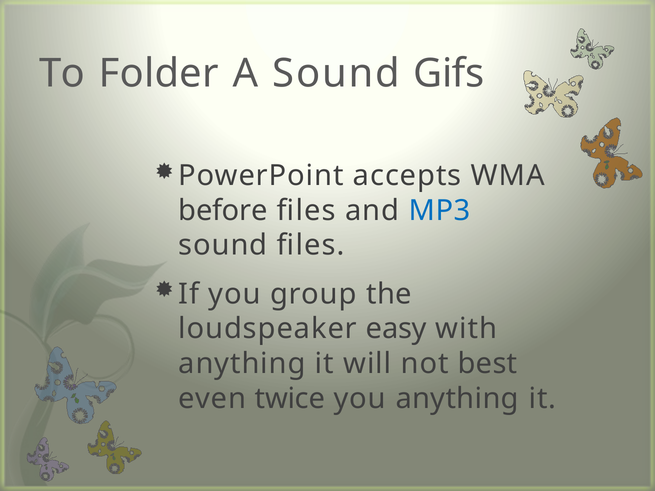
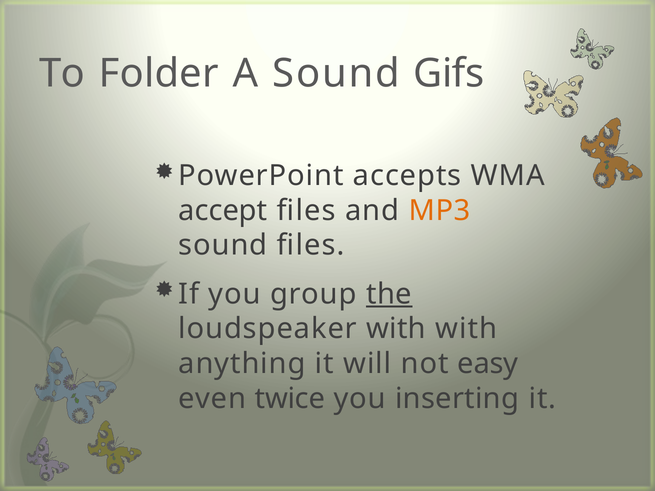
before: before -> accept (223, 211)
MP3 colour: blue -> orange (440, 211)
the underline: none -> present (389, 294)
loudspeaker easy: easy -> with (396, 329)
best: best -> easy (488, 364)
you anything: anything -> inserting (457, 399)
